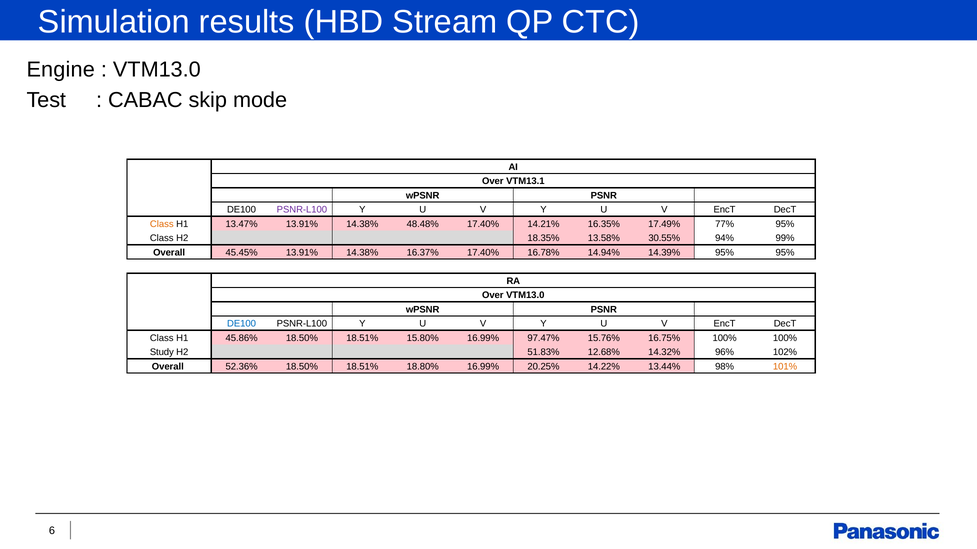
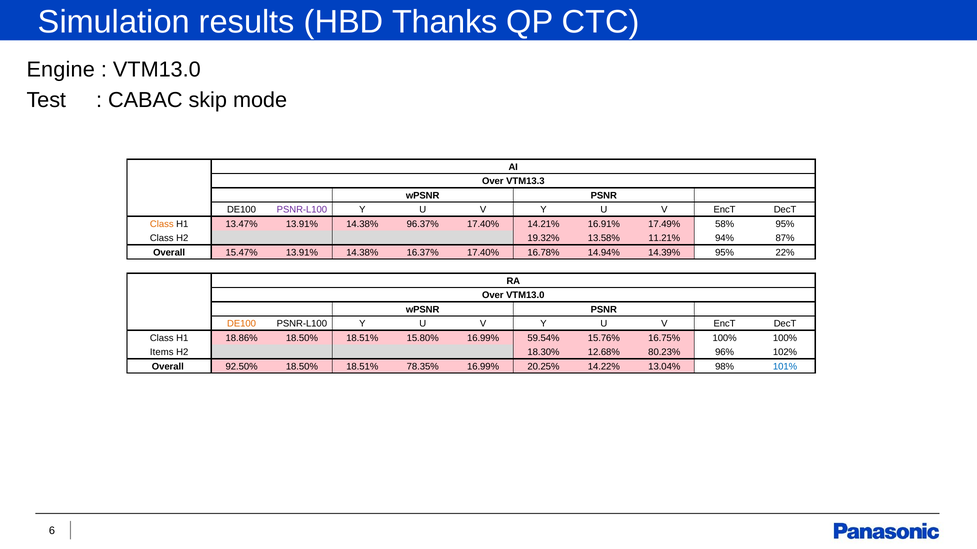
Stream: Stream -> Thanks (445, 22)
VTM13.1: VTM13.1 -> VTM13.3 (525, 181)
48.48%: 48.48% -> 96.37% (423, 224)
16.35%: 16.35% -> 16.91% (604, 224)
77%: 77% -> 58% (725, 224)
18.35%: 18.35% -> 19.32% (544, 238)
30.55%: 30.55% -> 11.21% (664, 238)
99%: 99% -> 87% (785, 238)
45.45%: 45.45% -> 15.47% (242, 253)
95% 95%: 95% -> 22% (785, 253)
DE100 colour: blue -> orange (242, 324)
45.86%: 45.86% -> 18.86% (242, 338)
97.47%: 97.47% -> 59.54% (544, 338)
Study: Study -> Items (162, 353)
51.83%: 51.83% -> 18.30% (544, 353)
14.32%: 14.32% -> 80.23% (664, 353)
52.36%: 52.36% -> 92.50% (242, 367)
18.80%: 18.80% -> 78.35% (423, 367)
13.44%: 13.44% -> 13.04% (664, 367)
101% colour: orange -> blue (785, 367)
